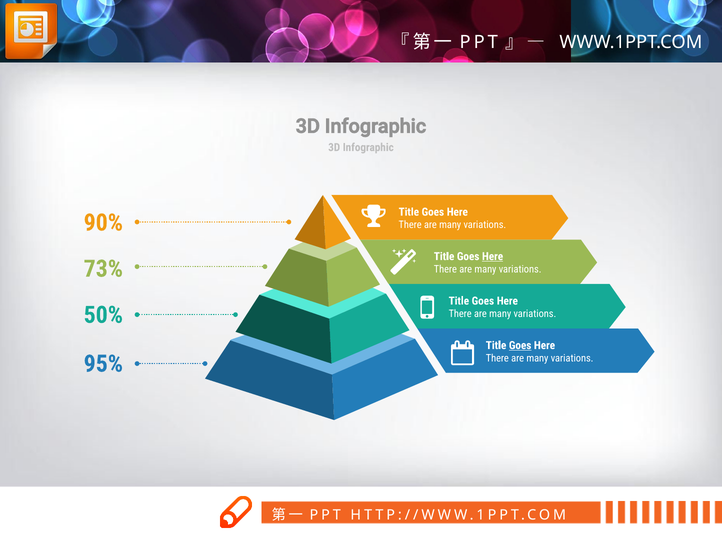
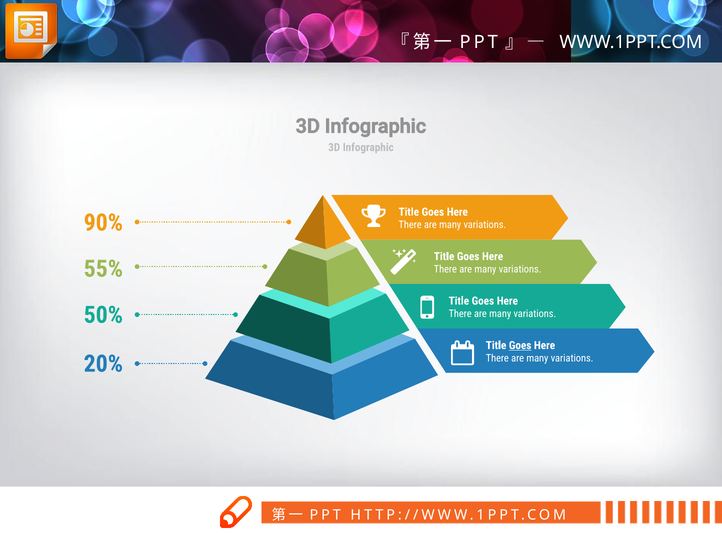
Here underline: present -> none (493, 256)
73%: 73% -> 55% (103, 269)
95%: 95% -> 20% (103, 363)
